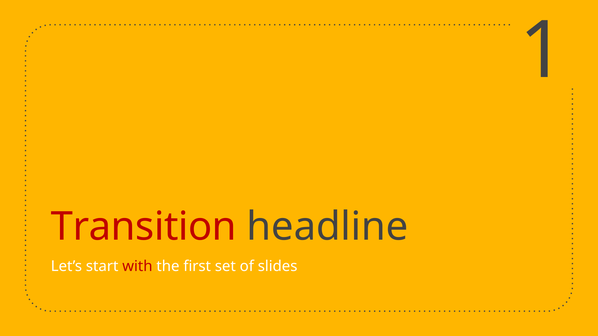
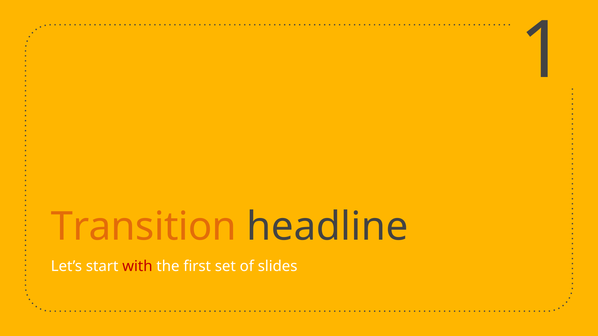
Transition colour: red -> orange (144, 227)
